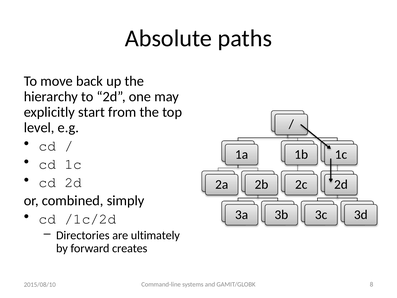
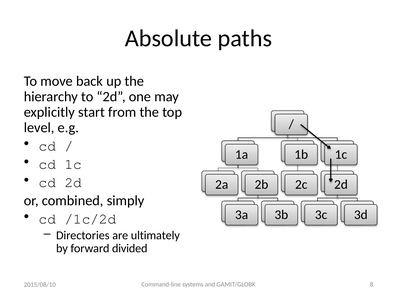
creates: creates -> divided (130, 248)
